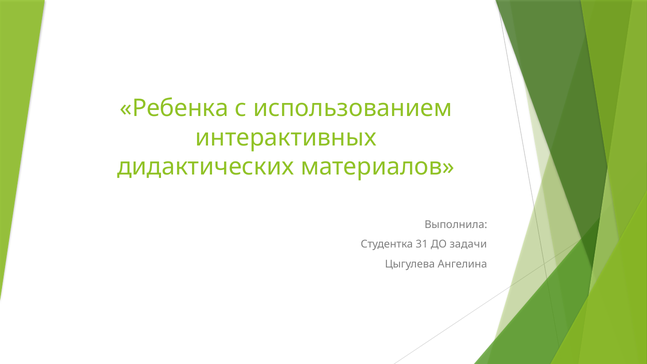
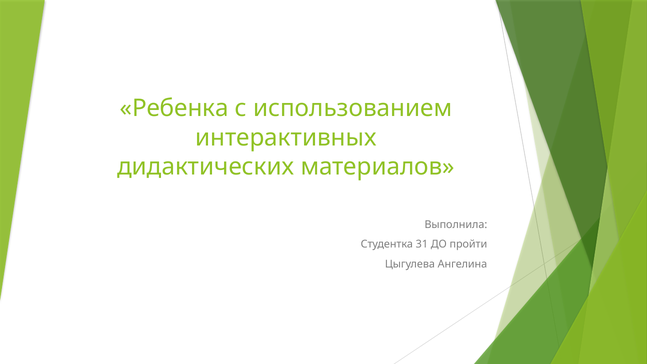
задачи: задачи -> пройти (468, 244)
